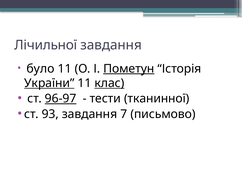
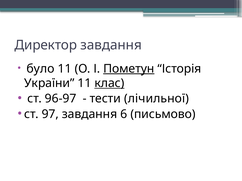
Лічильної: Лічильної -> Директор (46, 45)
України underline: present -> none (49, 83)
96-97 underline: present -> none (61, 99)
тканинної: тканинної -> лічильної (157, 99)
93: 93 -> 97 (50, 114)
7: 7 -> 6 (124, 114)
